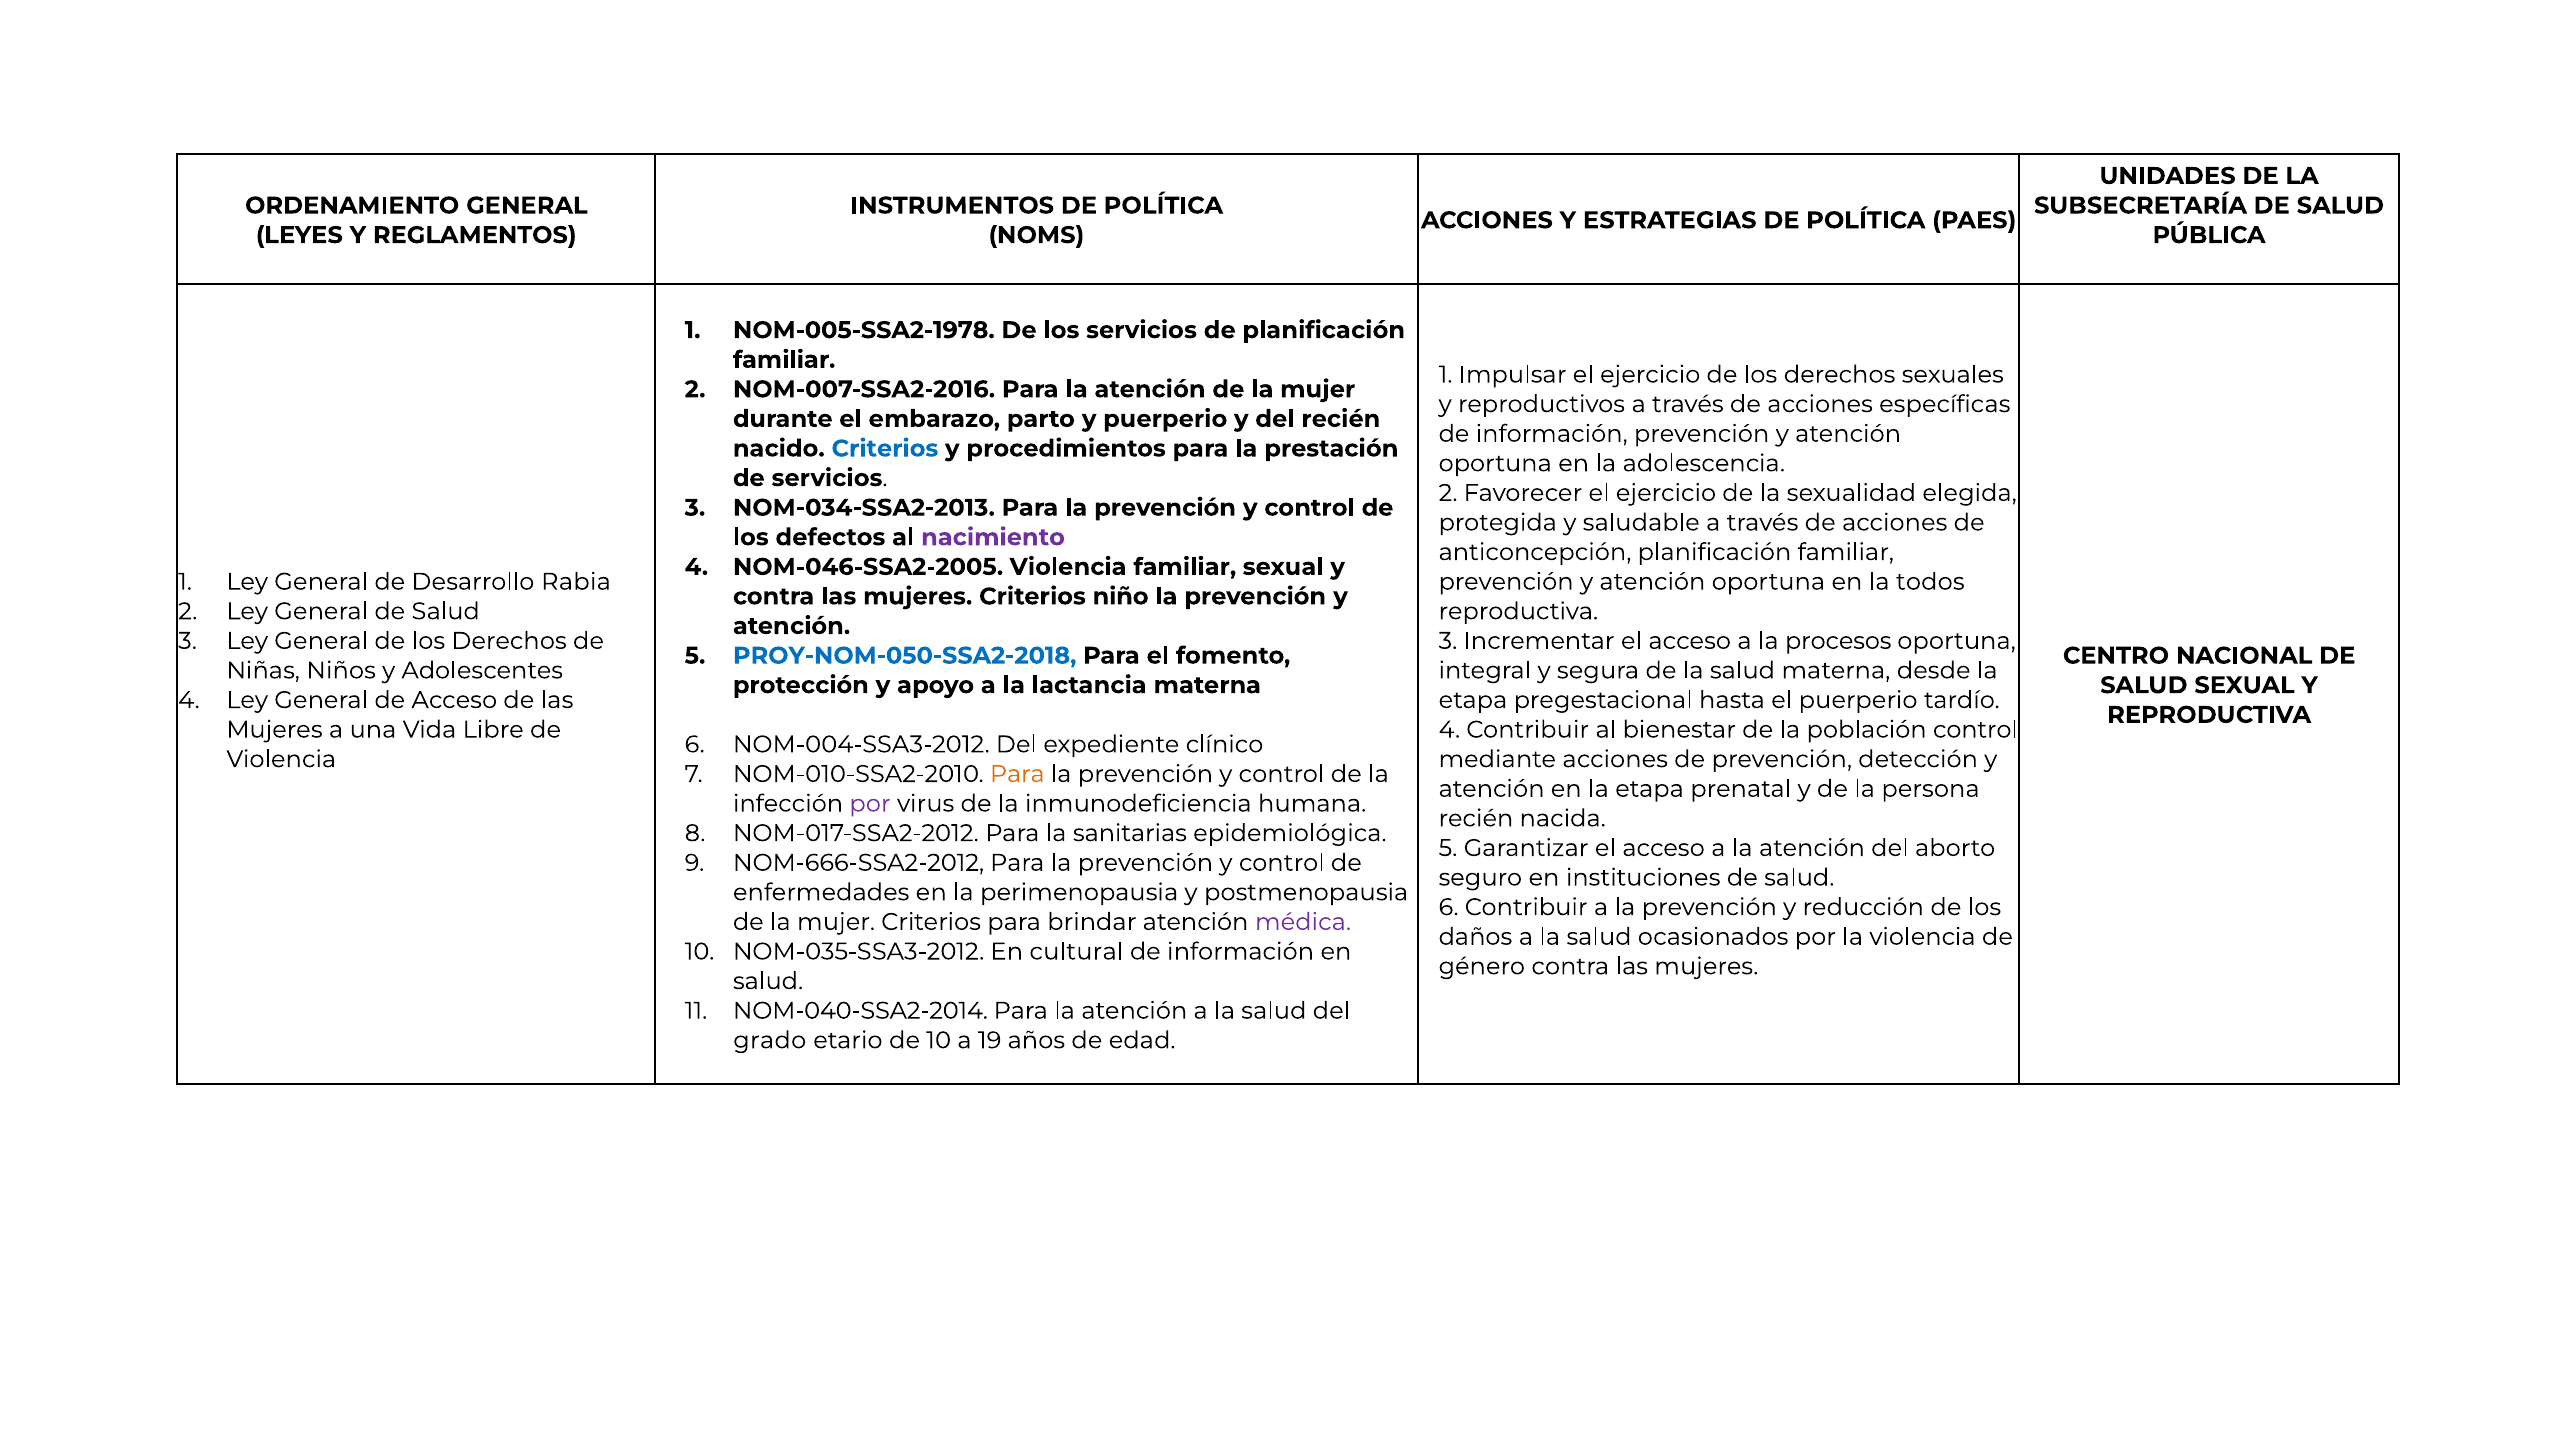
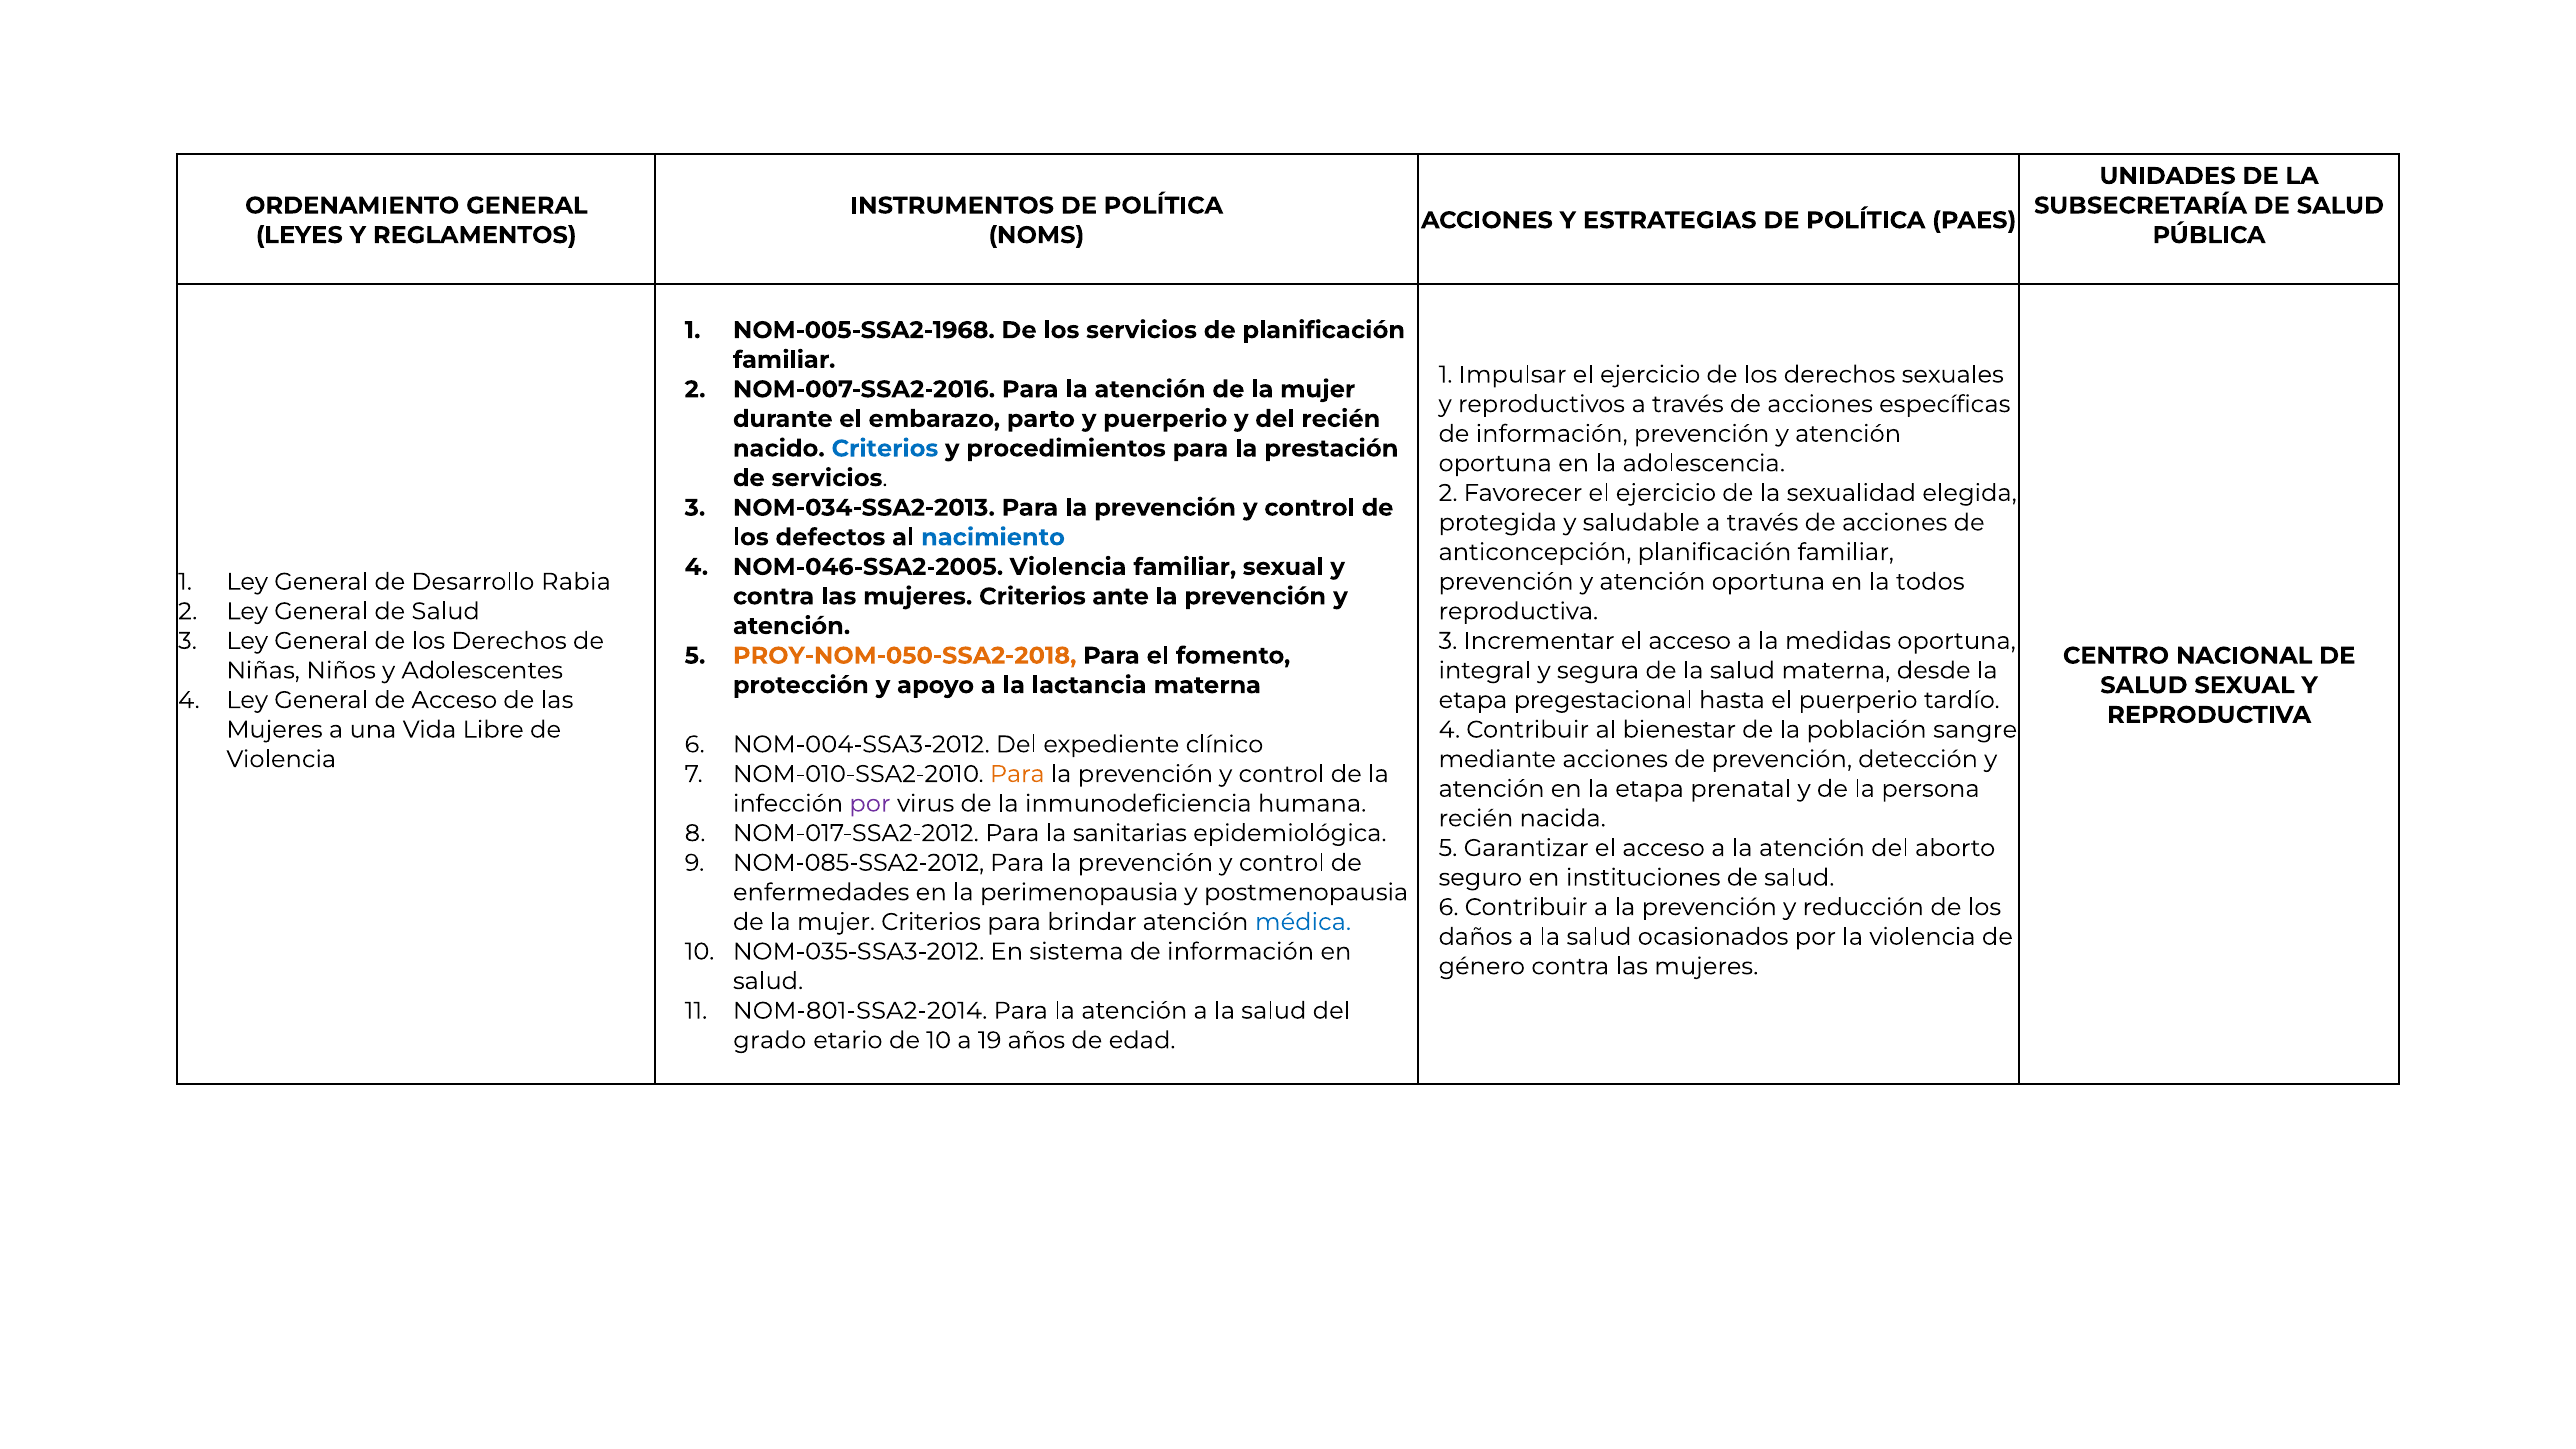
NOM-005-SSA2-1978: NOM-005-SSA2-1978 -> NOM-005-SSA2-1968 (864, 330)
nacimiento colour: purple -> blue (993, 537)
niño: niño -> ante (1121, 596)
procesos: procesos -> medidas (1838, 641)
PROY-NOM-050-SSA2-2018 colour: blue -> orange (905, 656)
población control: control -> sangre (1975, 730)
NOM-666-SSA2-2012: NOM-666-SSA2-2012 -> NOM-085-SSA2-2012 (859, 863)
médica colour: purple -> blue (1303, 922)
cultural: cultural -> sistema (1077, 952)
NOM-040-SSA2-2014: NOM-040-SSA2-2014 -> NOM-801-SSA2-2014 (860, 1011)
